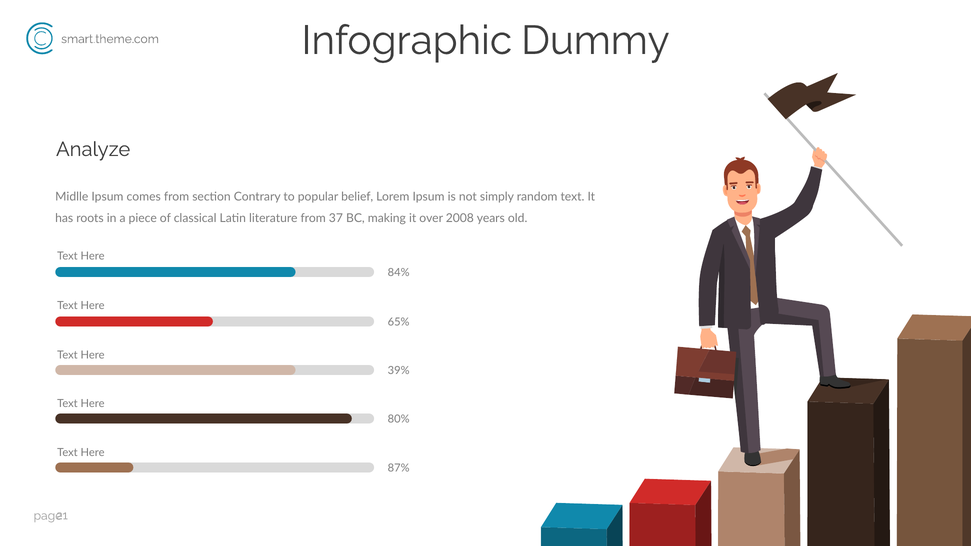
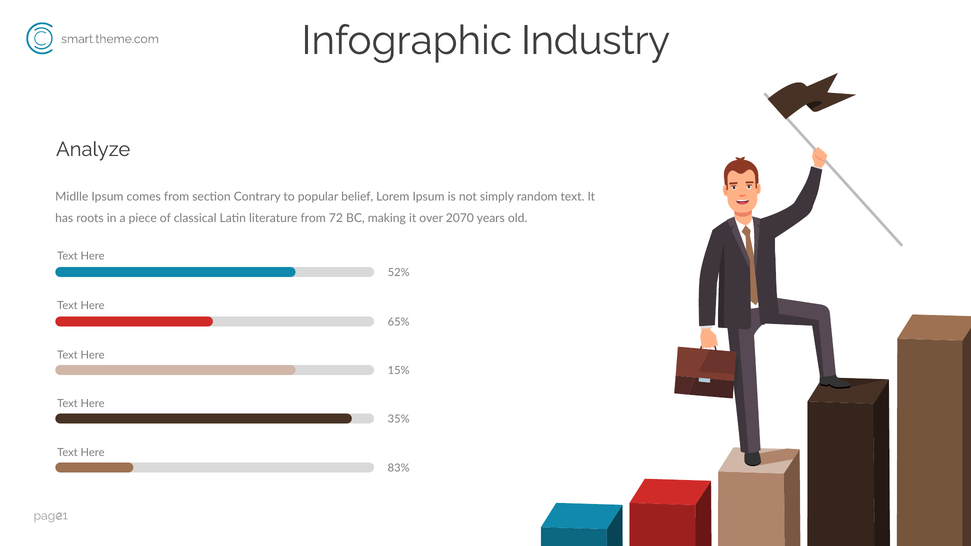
Dummy: Dummy -> Industry (595, 41)
37: 37 -> 72 (336, 218)
2008: 2008 -> 2070 (460, 218)
84%: 84% -> 52% (399, 273)
39%: 39% -> 15% (399, 371)
80%: 80% -> 35% (399, 419)
87%: 87% -> 83% (399, 468)
